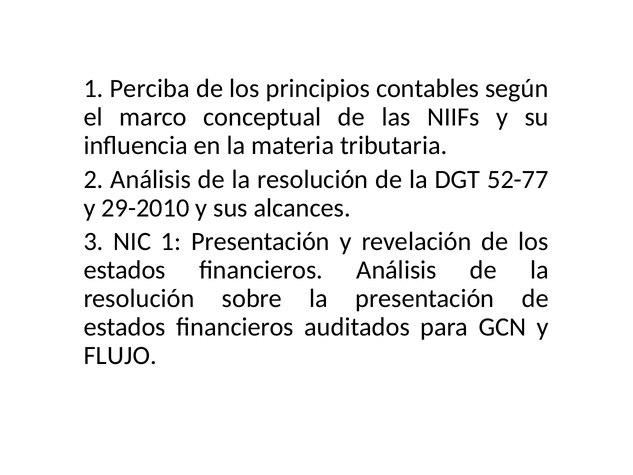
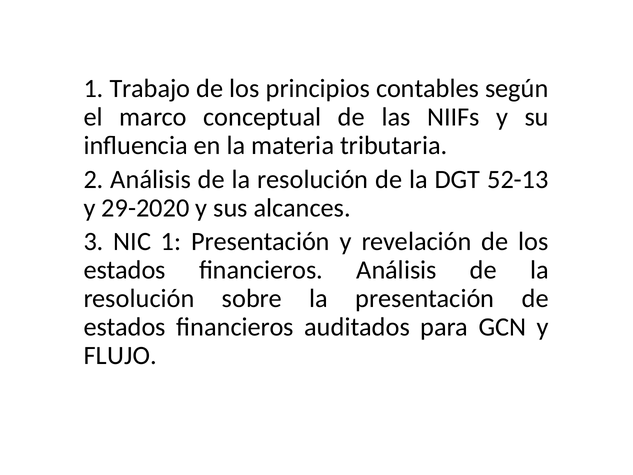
Perciba: Perciba -> Trabajo (150, 89)
52-77: 52-77 -> 52-13 (518, 179)
29-2010: 29-2010 -> 29-2020 (145, 208)
